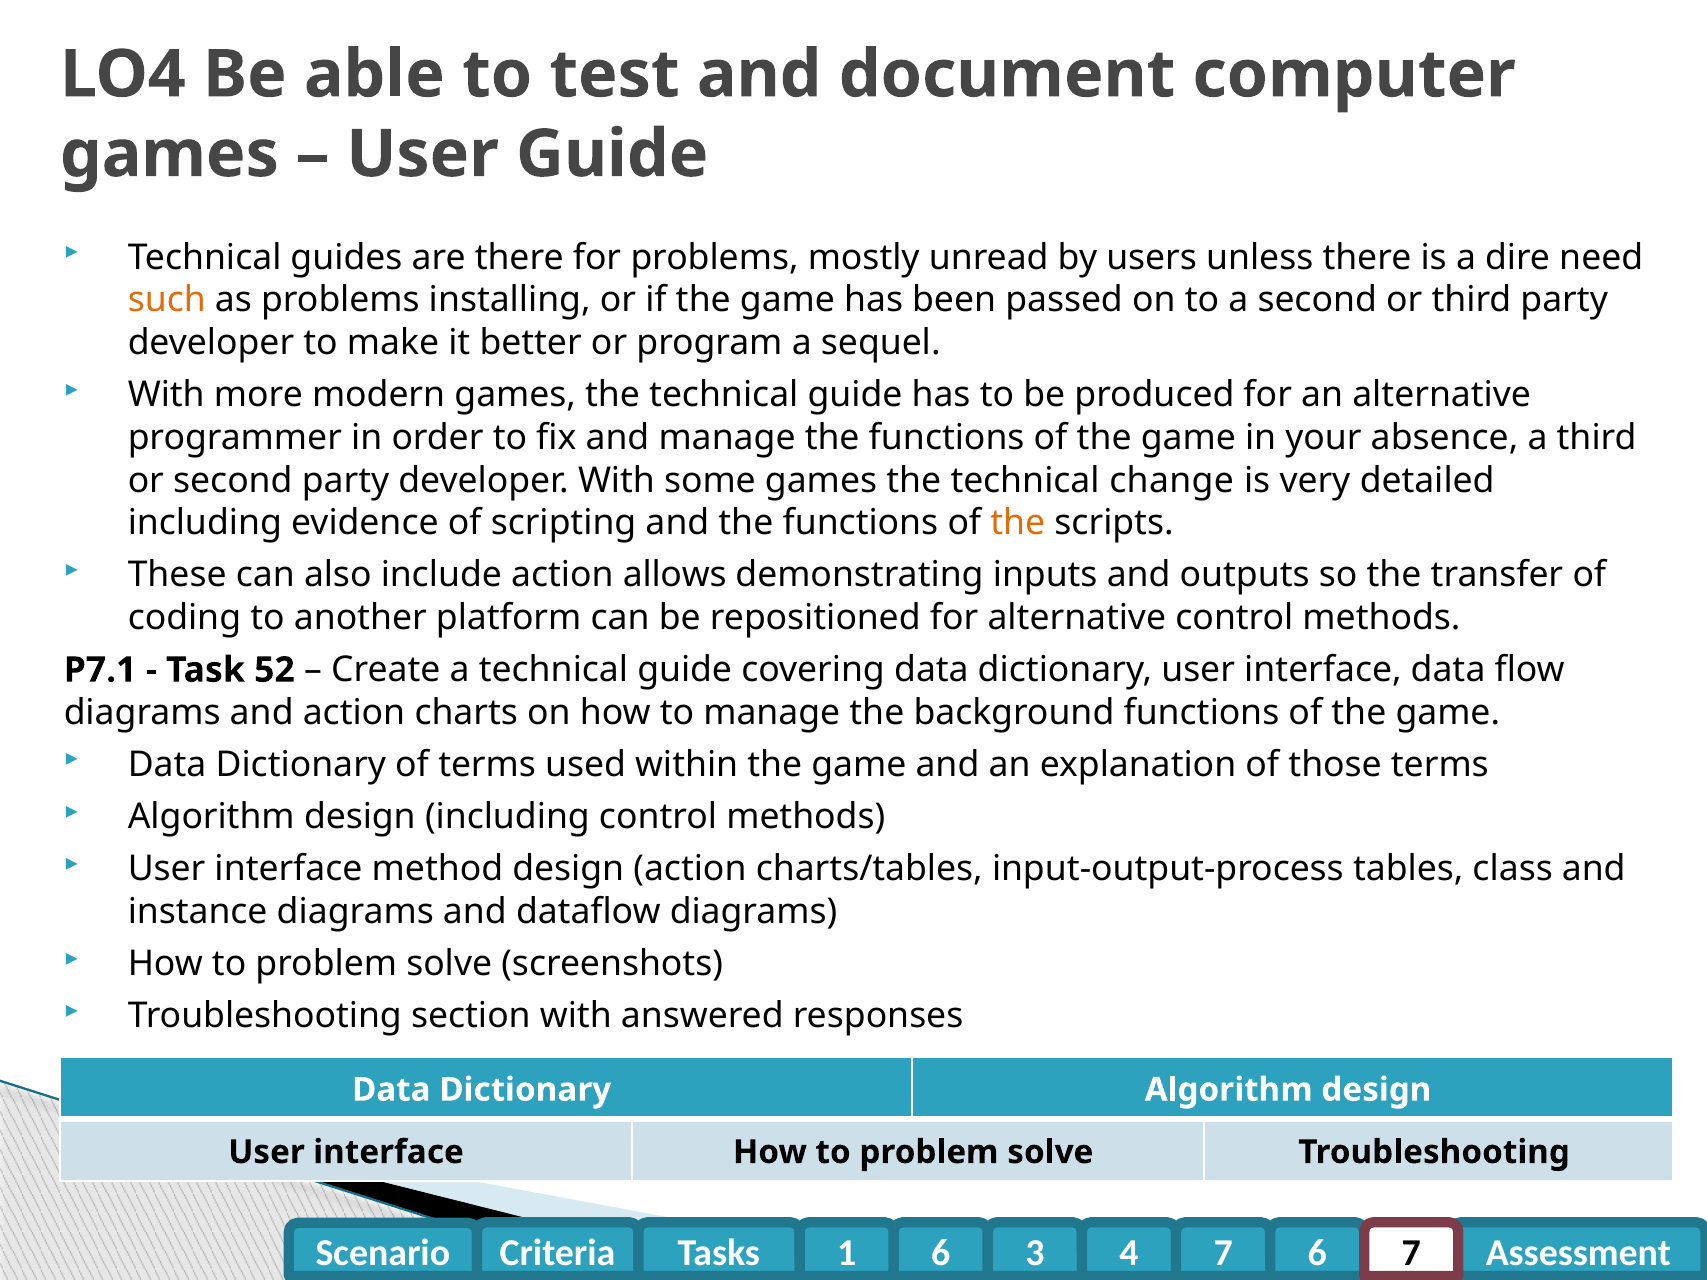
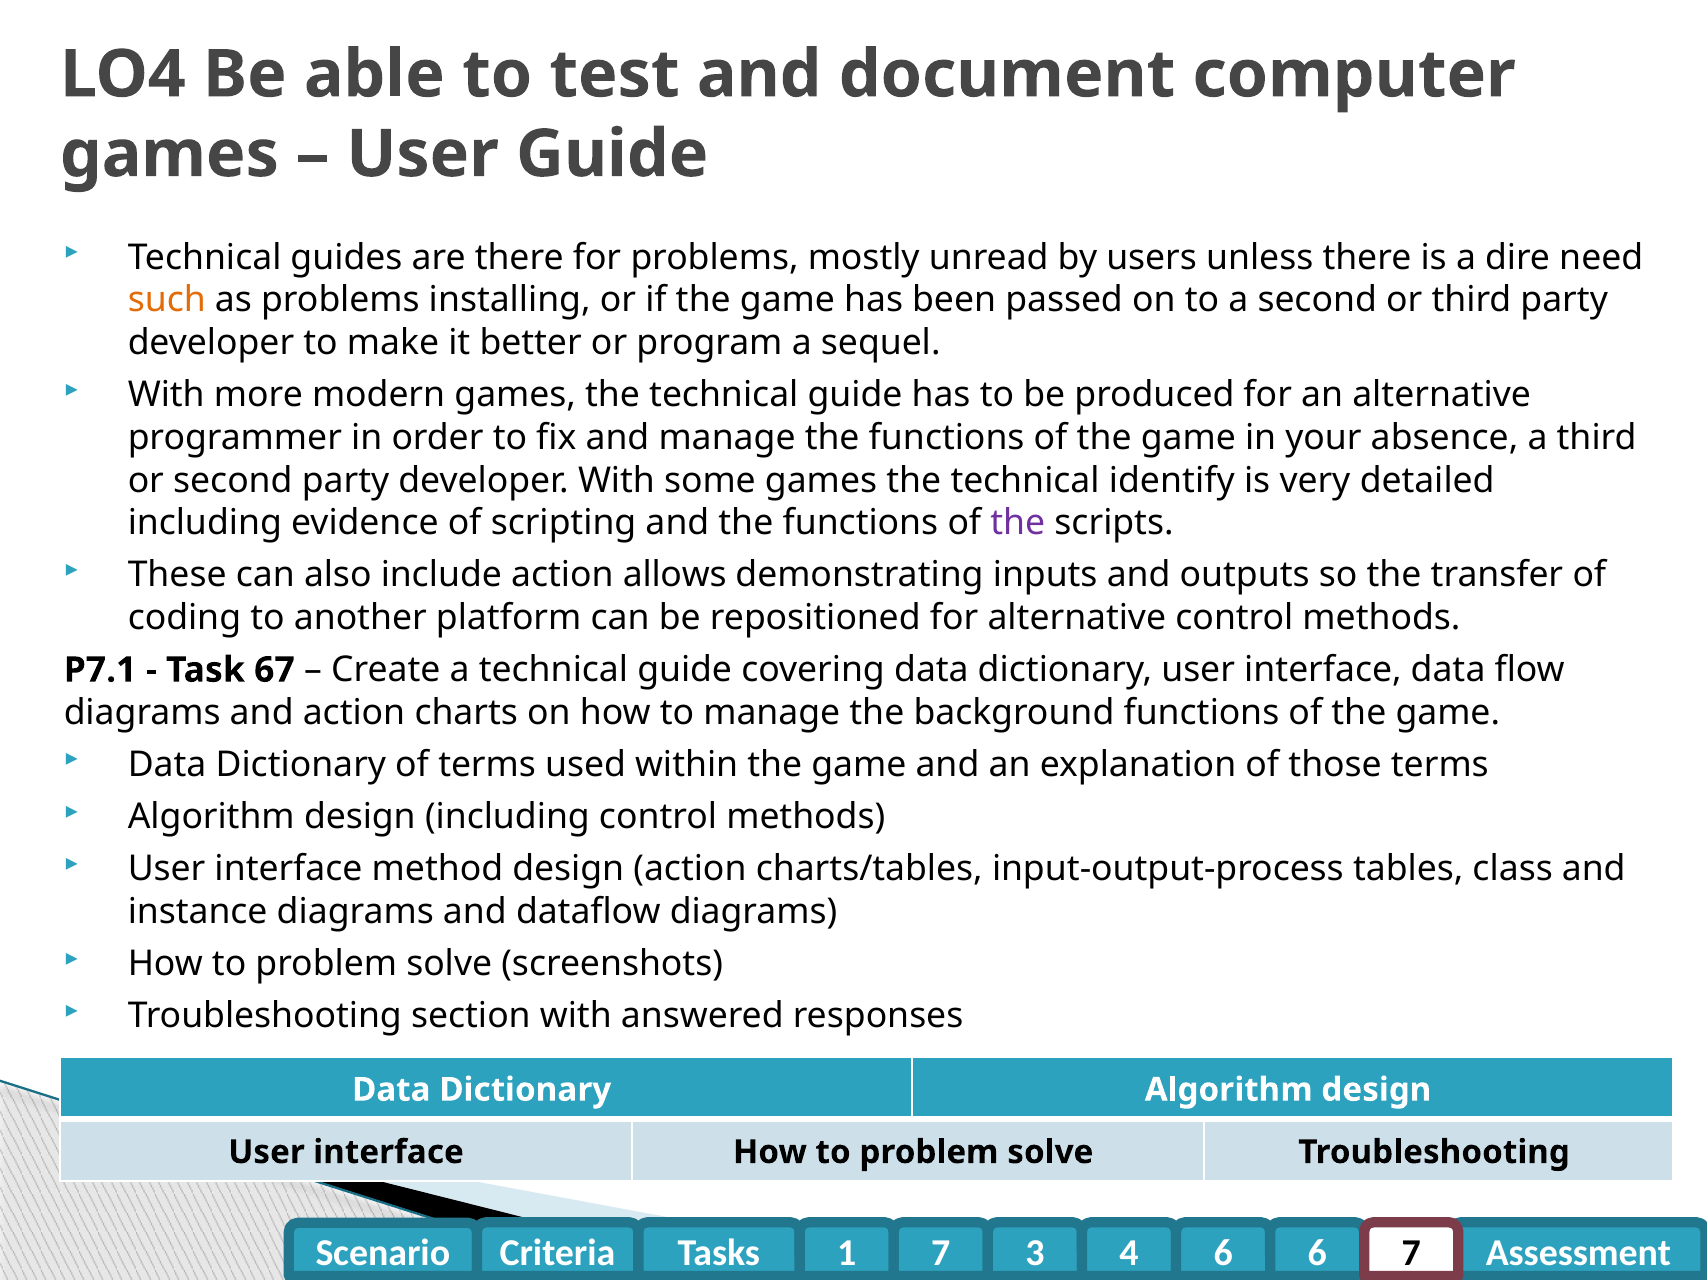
change: change -> identify (1172, 480)
the colour: orange -> purple (1018, 523)
52: 52 -> 67 (274, 670)
1 6: 6 -> 7 (941, 1253)
4 7: 7 -> 6 (1223, 1253)
